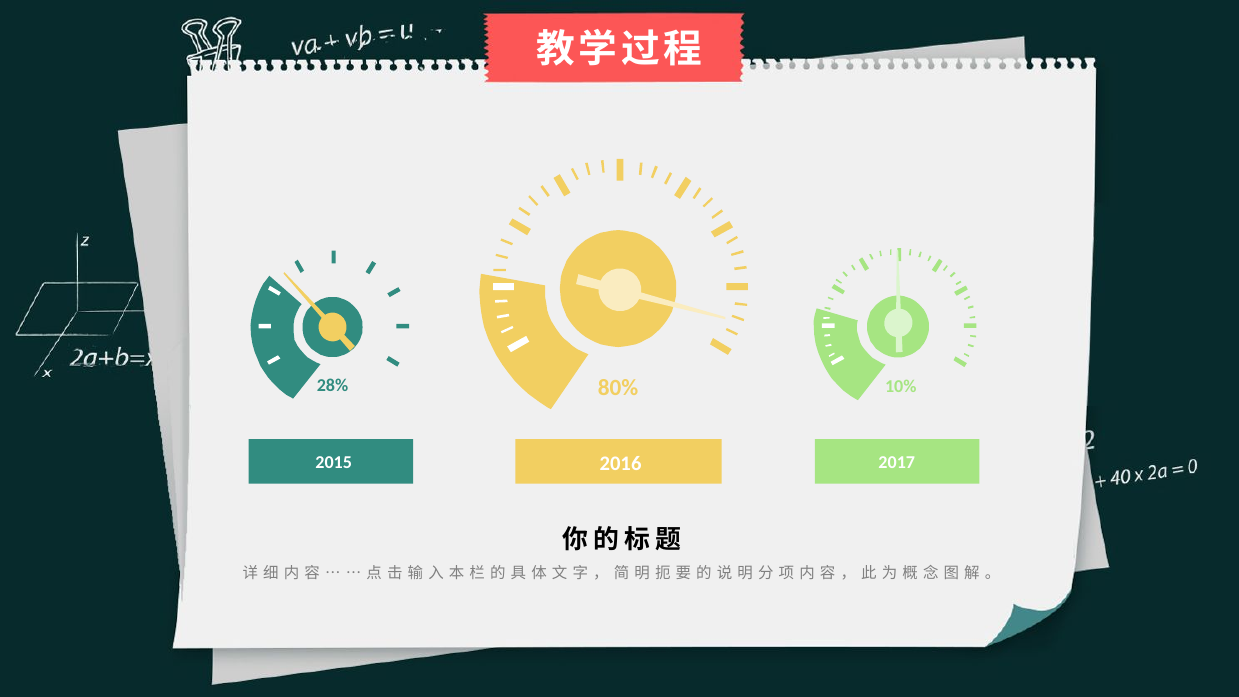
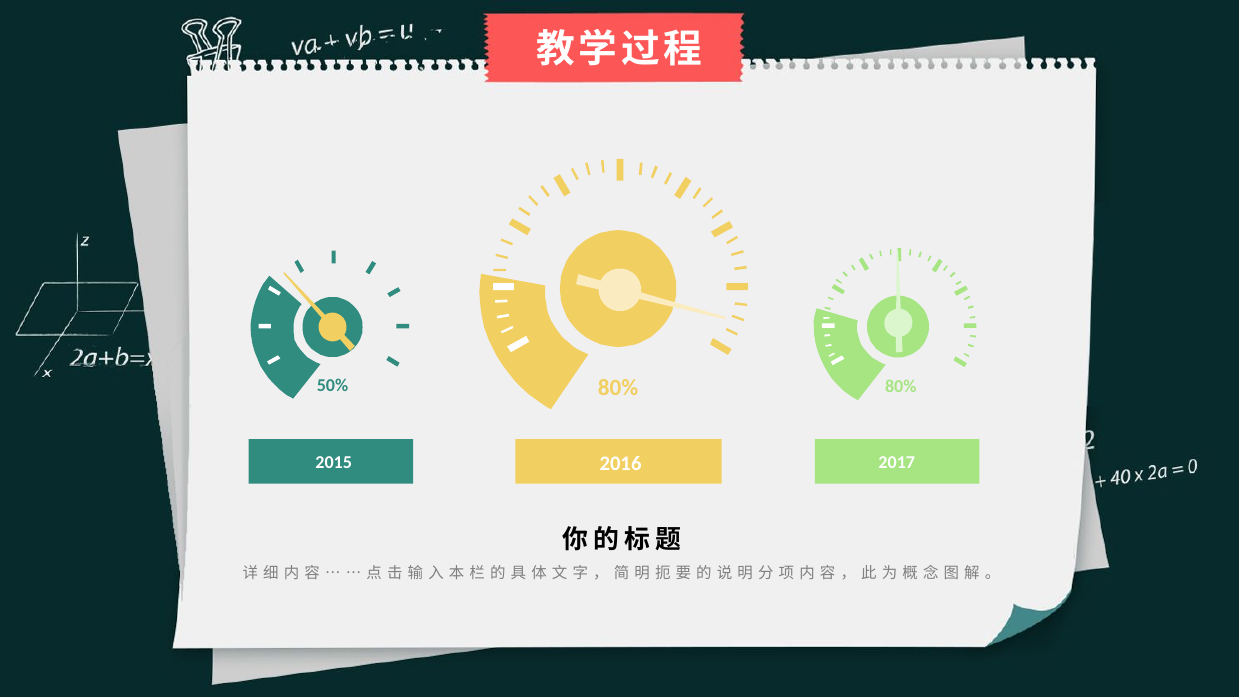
28%: 28% -> 50% (333, 385)
80% 10%: 10% -> 80% (901, 387)
